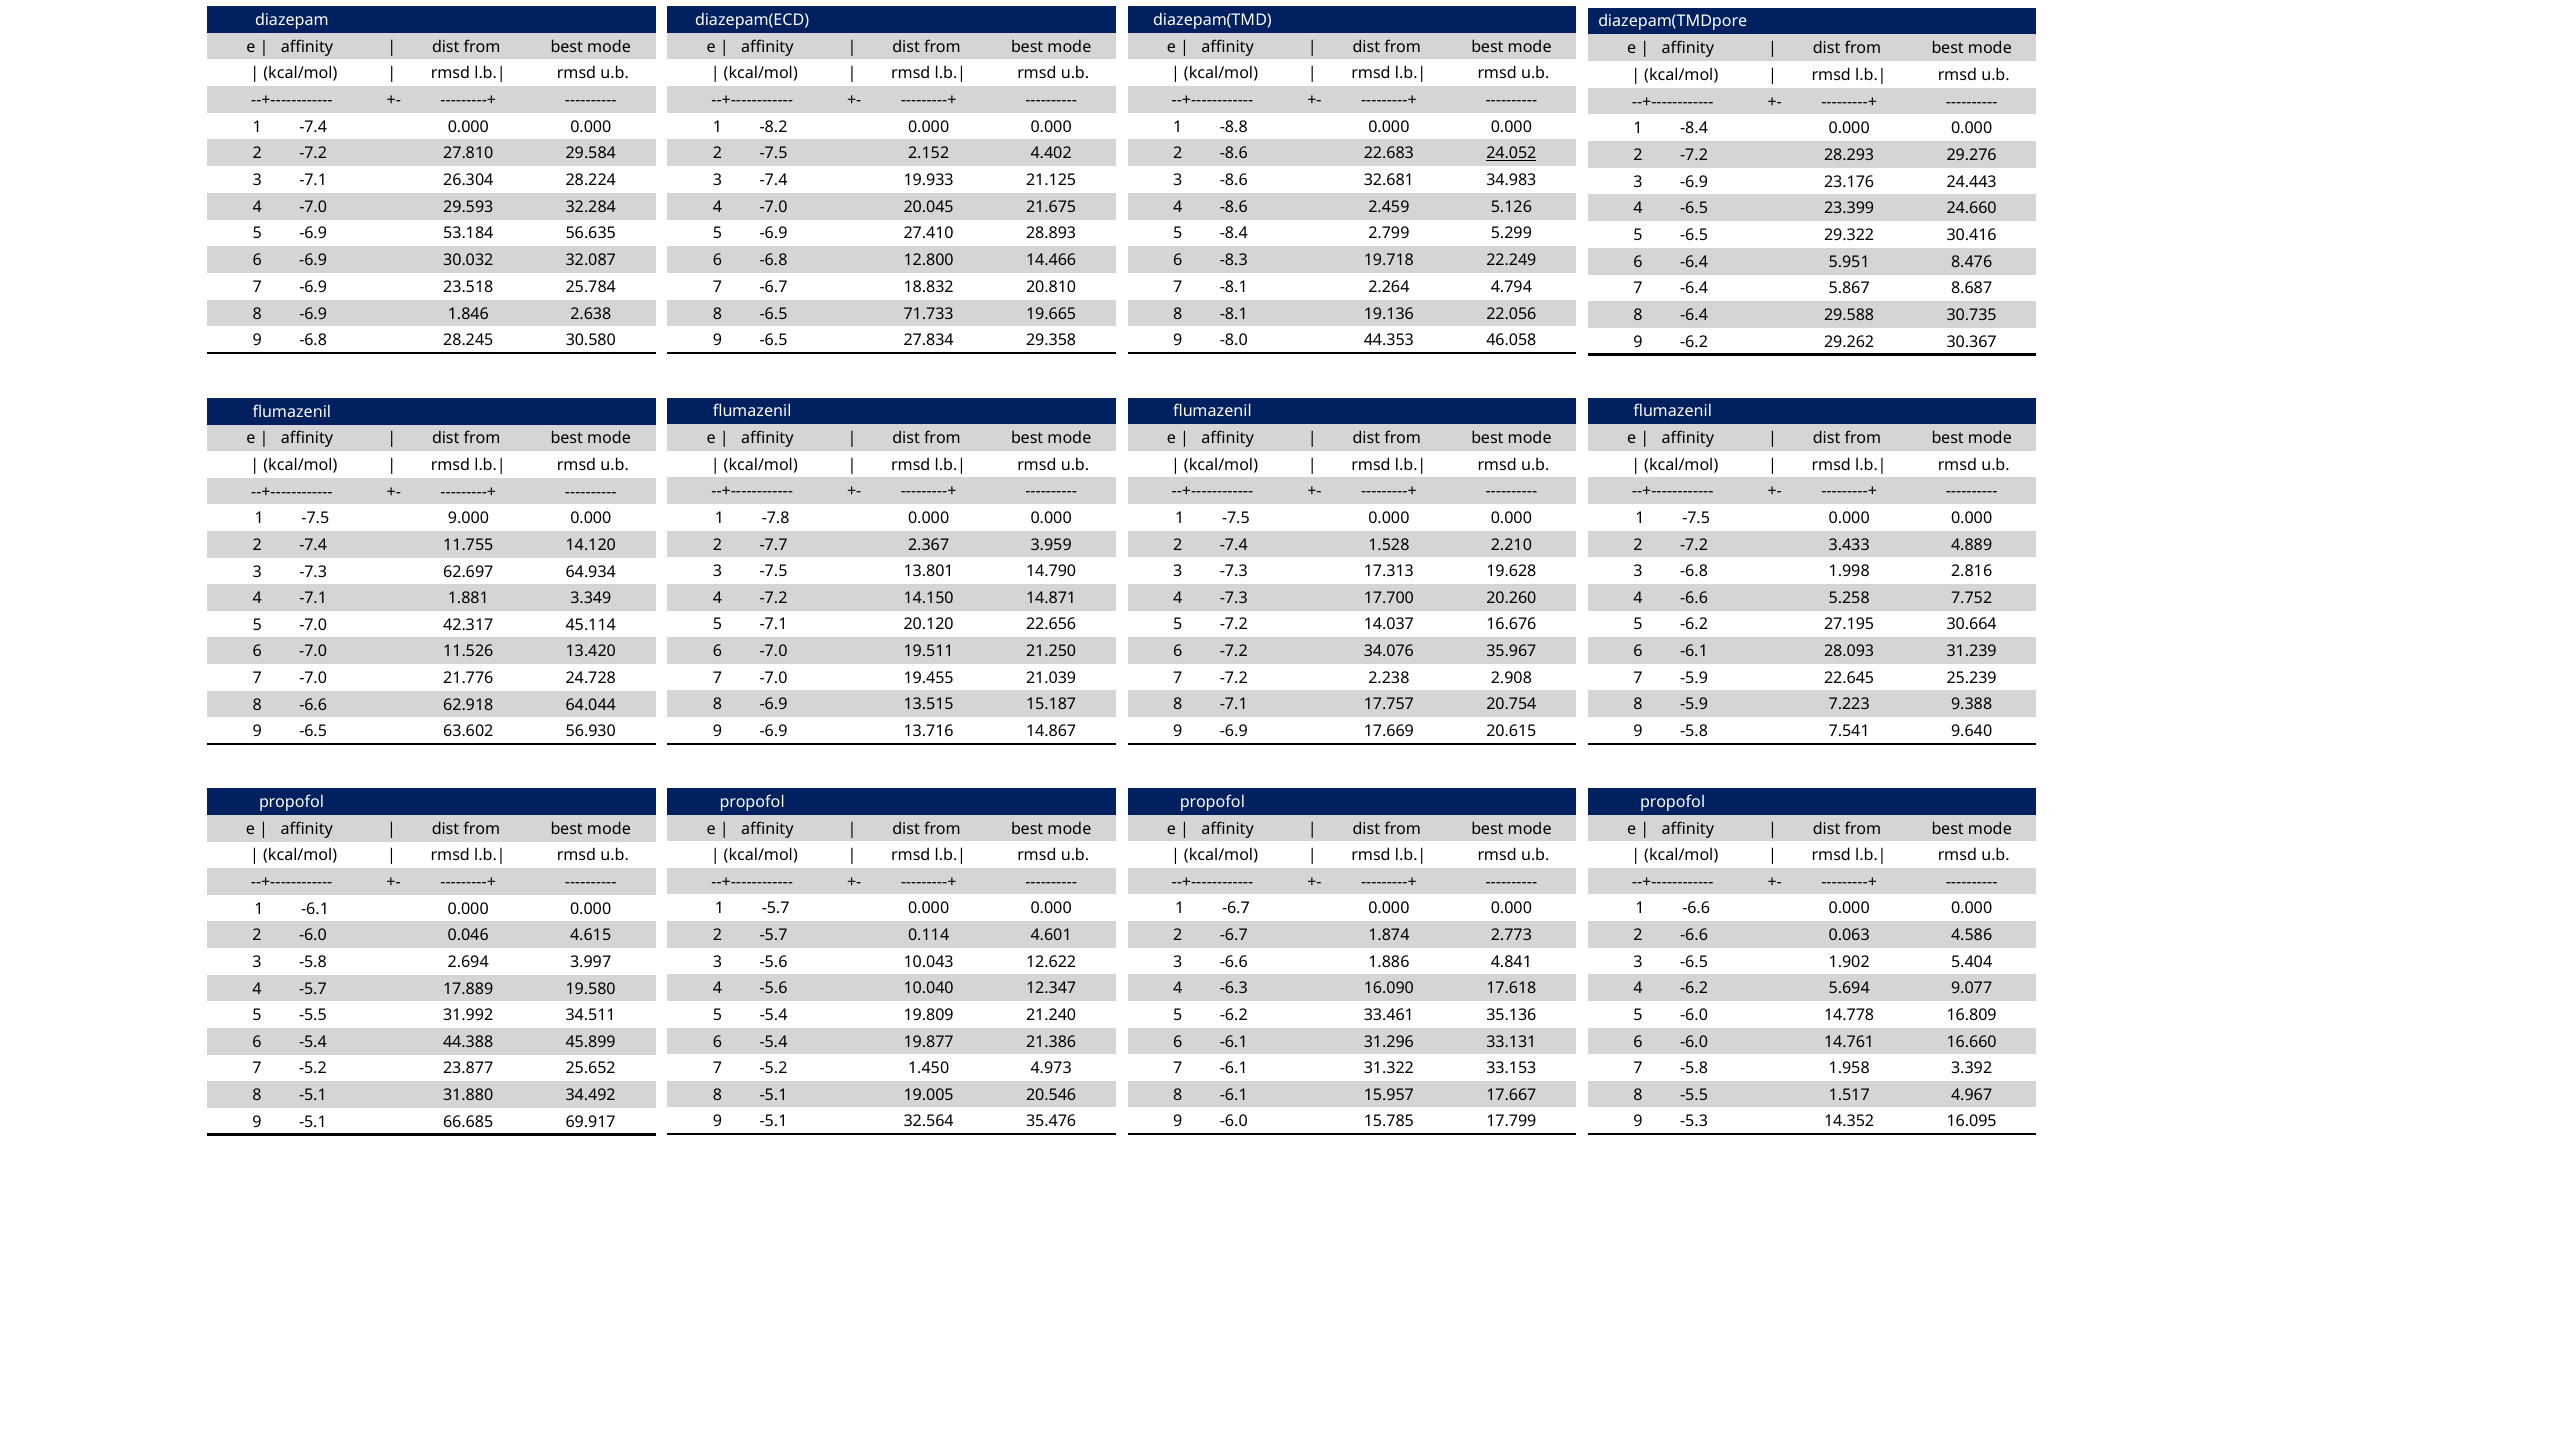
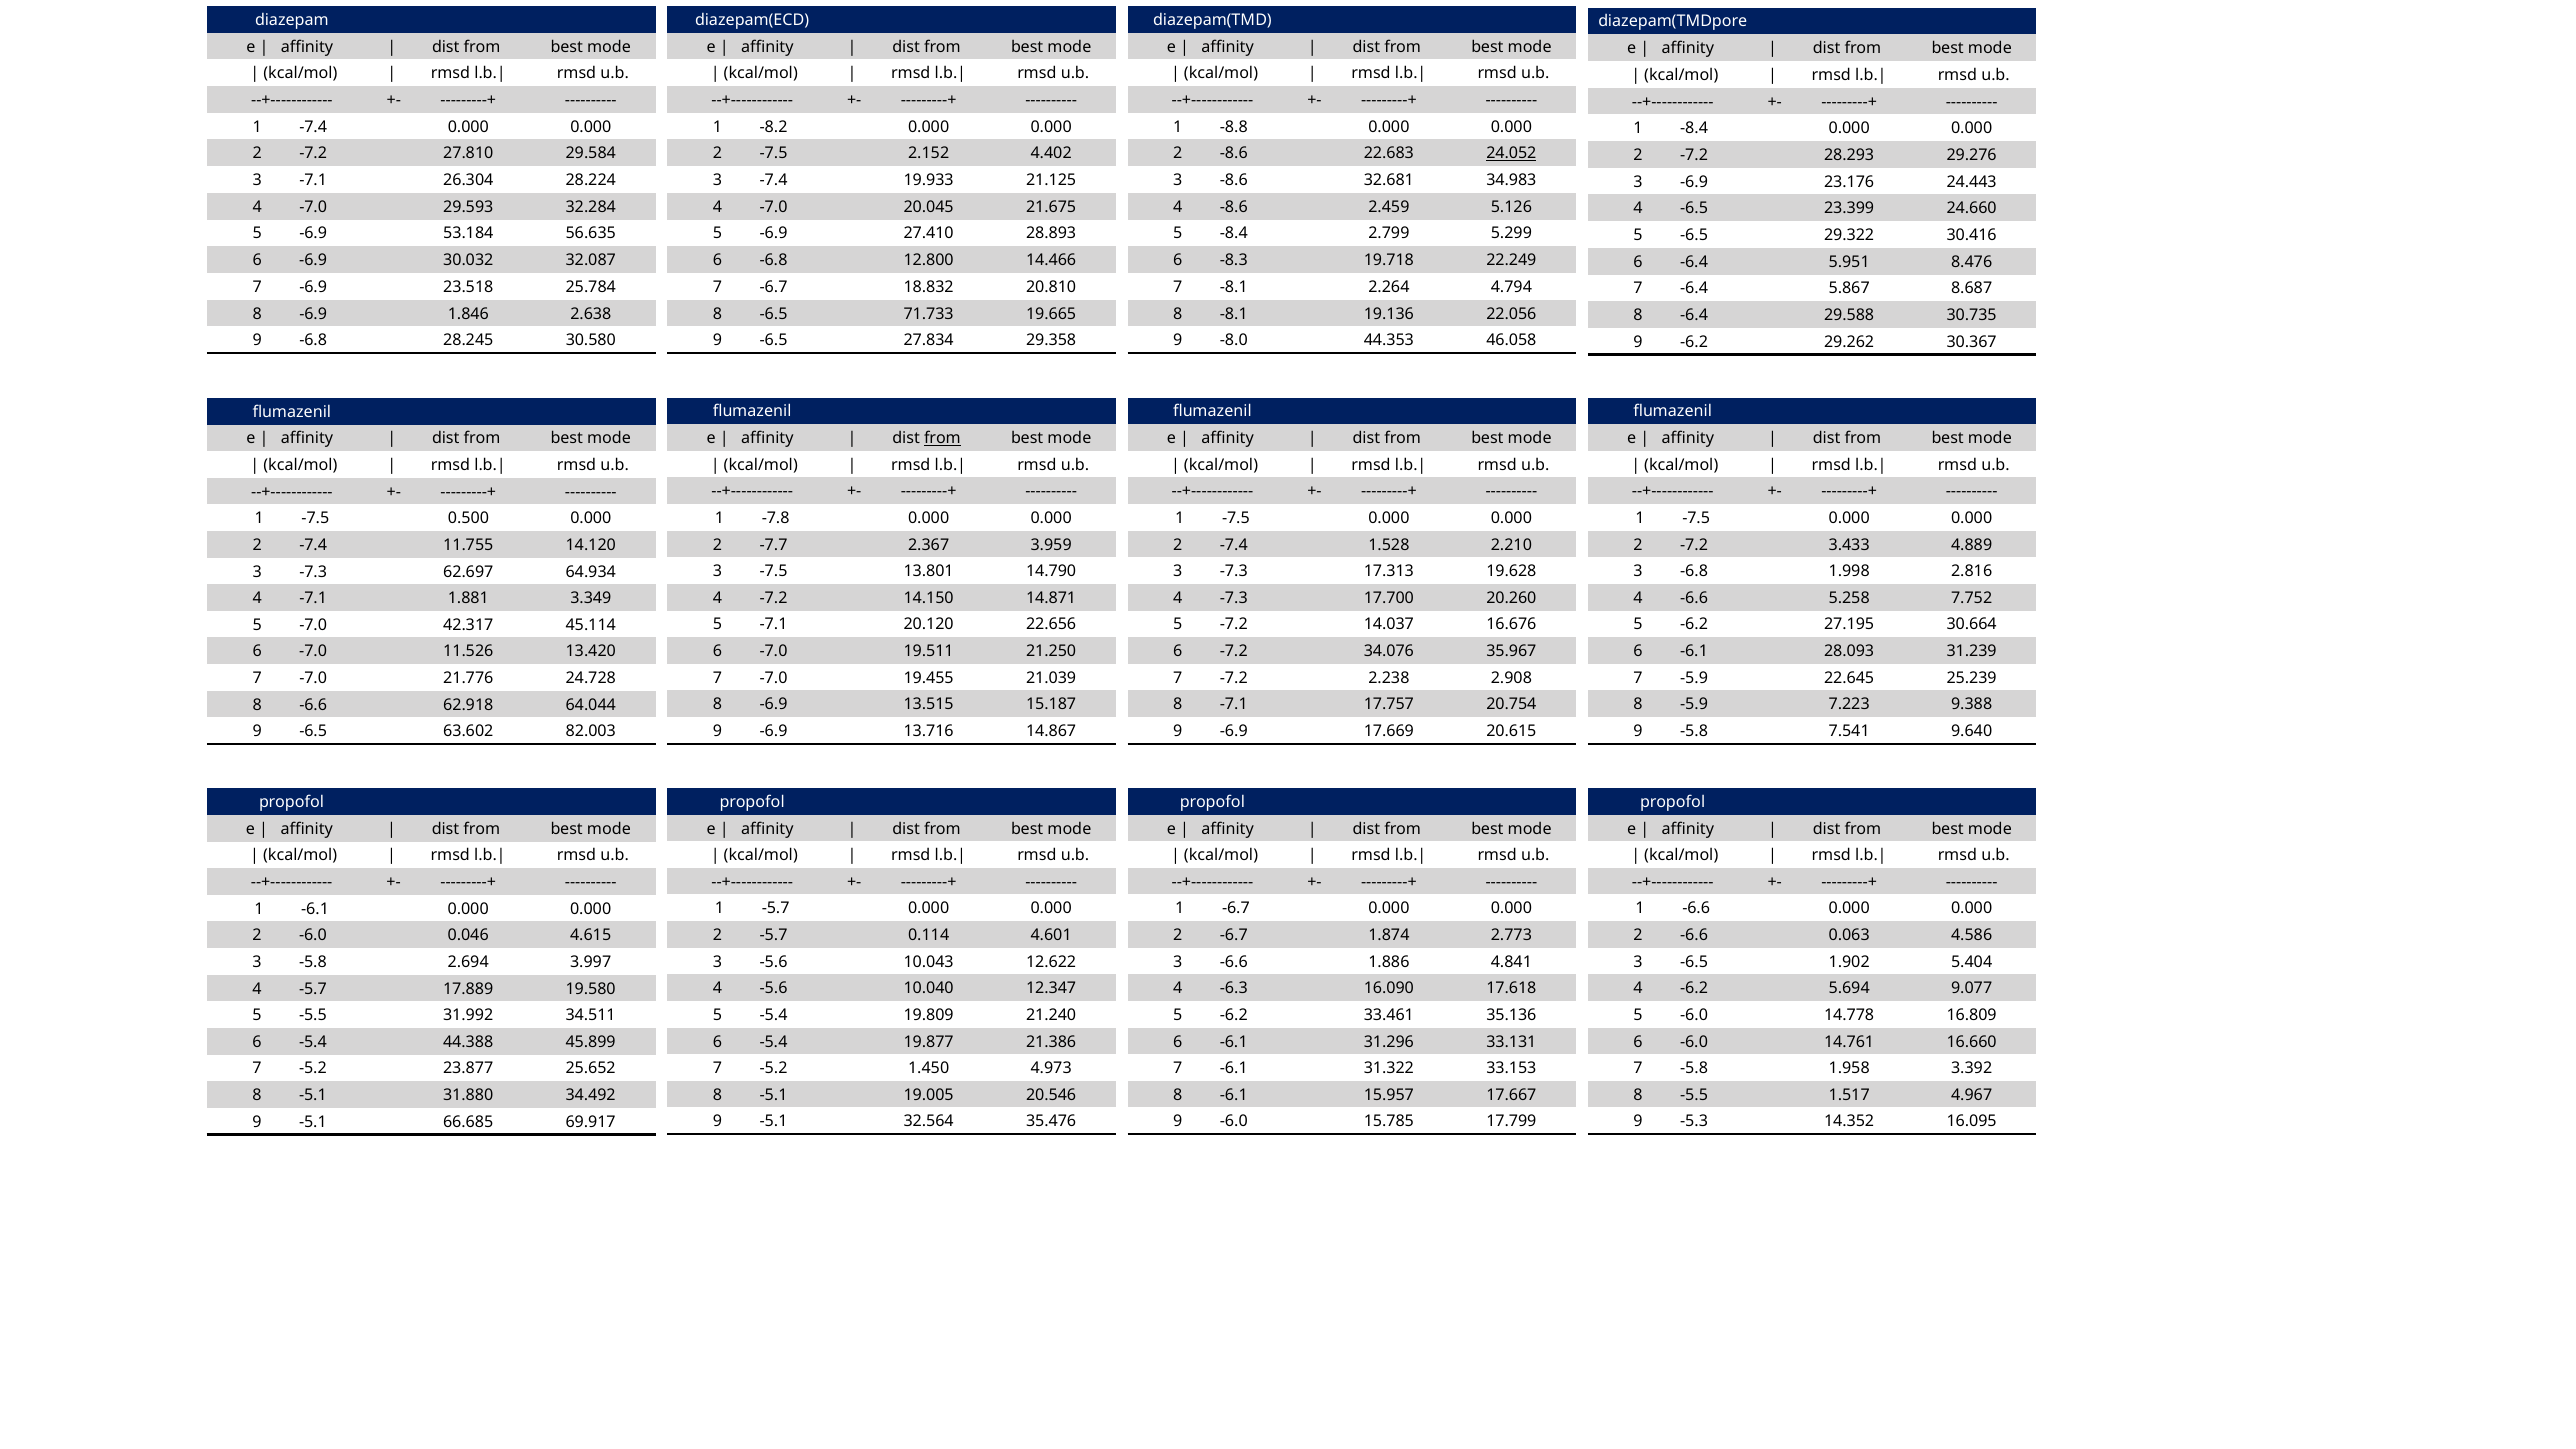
from underline: none -> present (942, 438)
9.000: 9.000 -> 0.500 (468, 518)
56.930: 56.930 -> 82.003 (591, 731)
